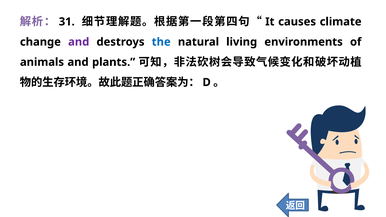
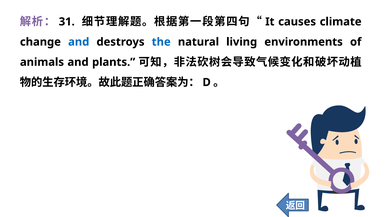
and colour: purple -> blue (79, 42)
